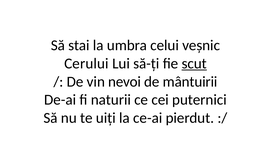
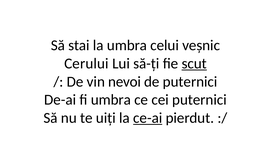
de mântuirii: mântuirii -> puternici (190, 81)
fi naturii: naturii -> umbra (111, 99)
ce-ai underline: none -> present (148, 117)
